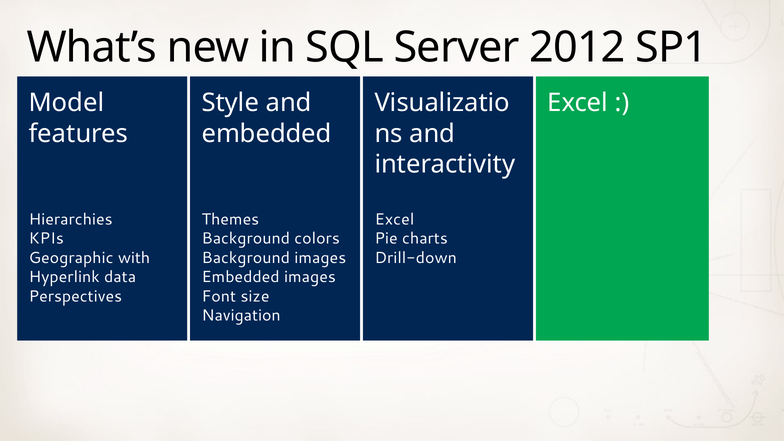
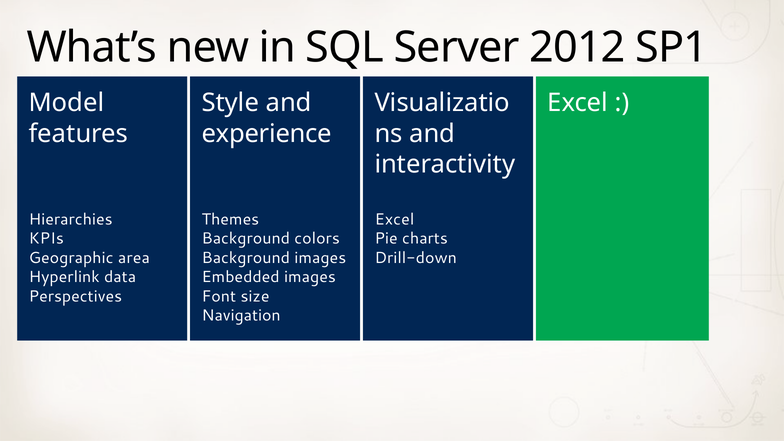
embedded: embedded -> experience (267, 134)
with: with -> area (134, 258)
